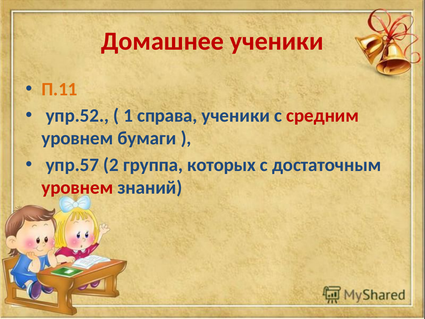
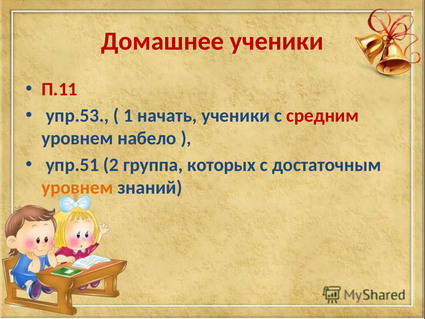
П.11 colour: orange -> red (59, 89)
упр.52: упр.52 -> упр.53 (77, 116)
справа: справа -> начать (167, 116)
бумаги: бумаги -> набело (147, 138)
упр.57: упр.57 -> упр.51 (72, 165)
уровнем colour: red -> orange (77, 187)
